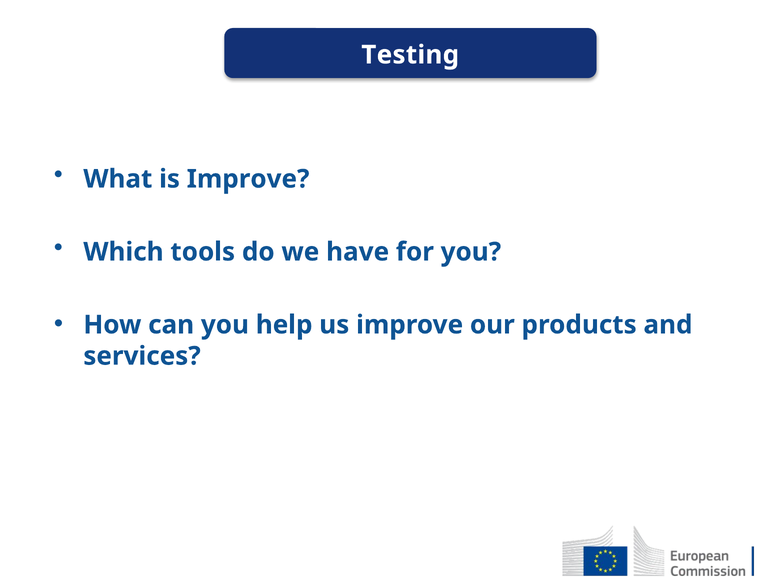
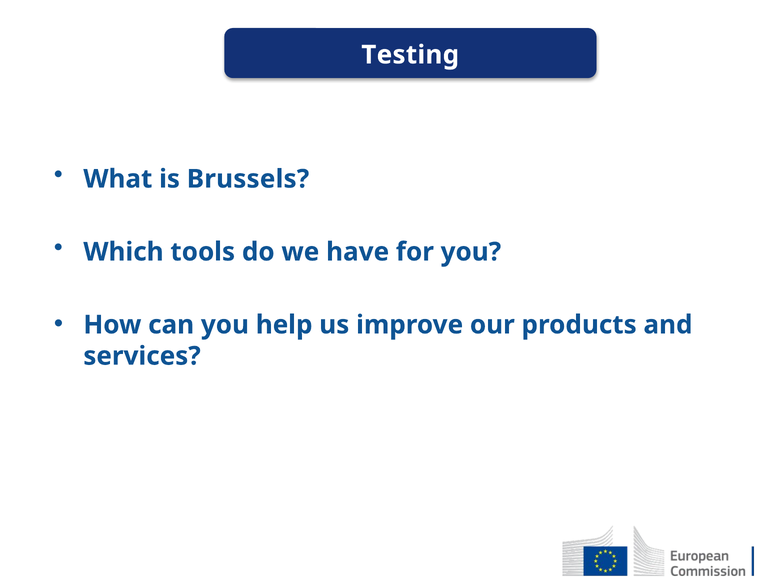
is Improve: Improve -> Brussels (248, 179)
